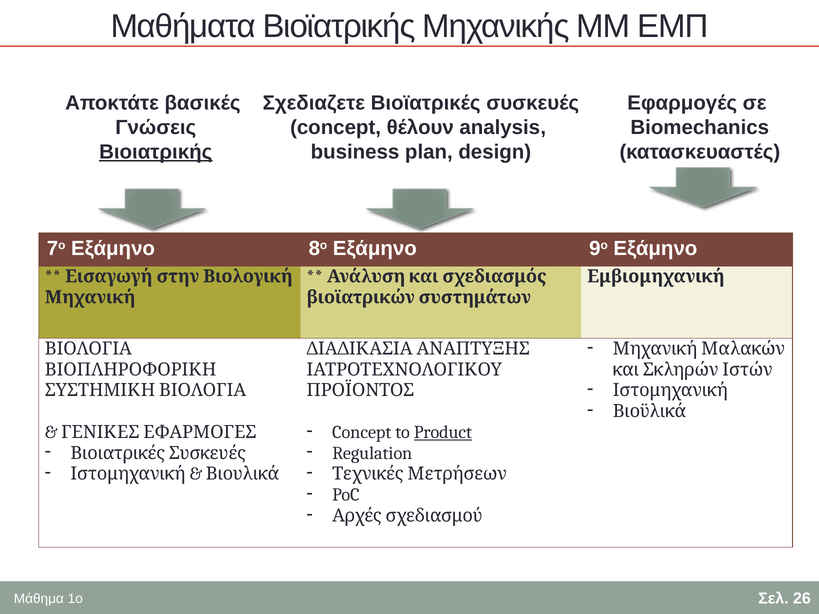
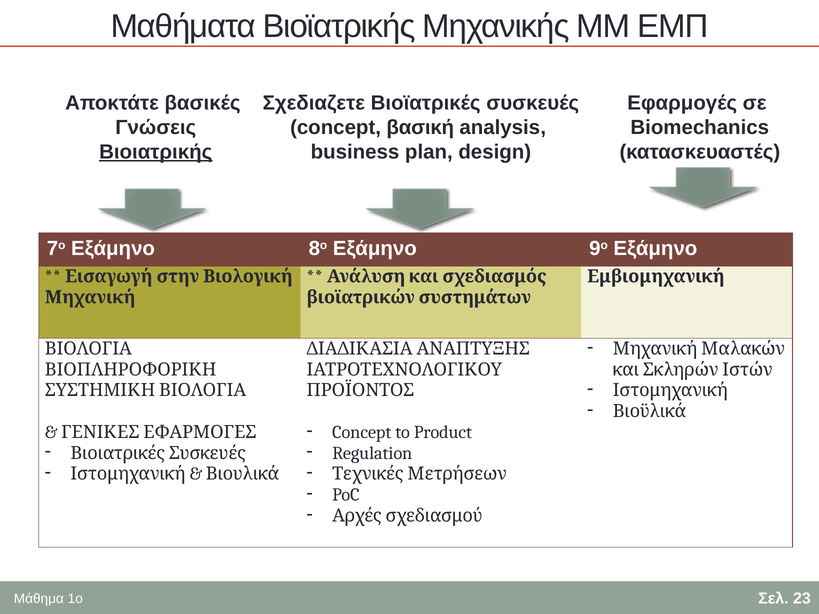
θέλουν: θέλουν -> βασική (420, 127)
Product underline: present -> none (443, 432)
26: 26 -> 23 (802, 599)
